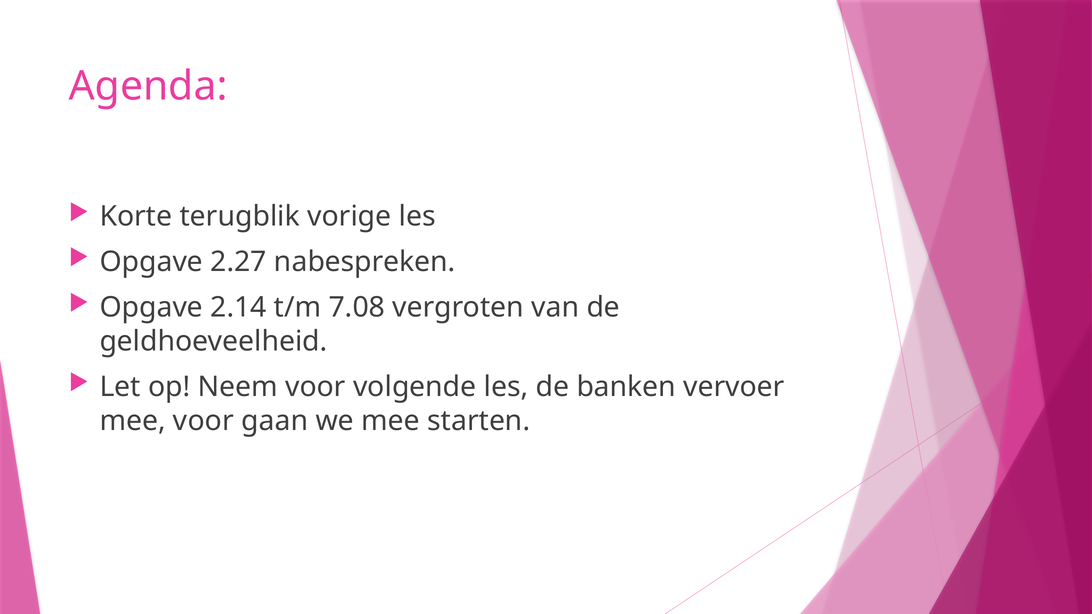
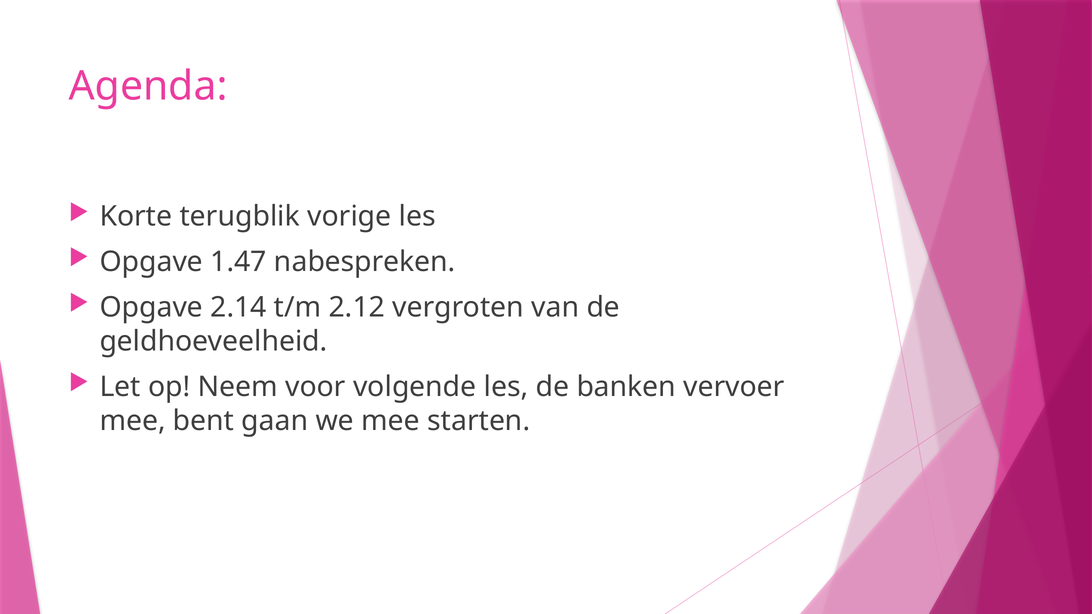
2.27: 2.27 -> 1.47 (239, 262)
7.08: 7.08 -> 2.12 (357, 308)
mee voor: voor -> bent (204, 421)
